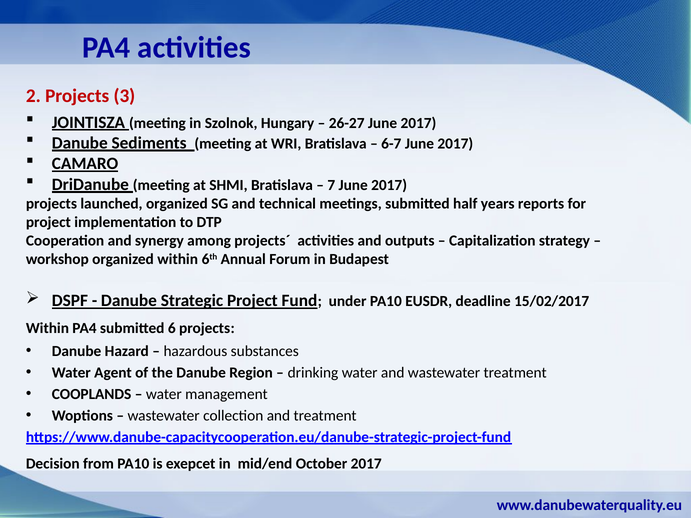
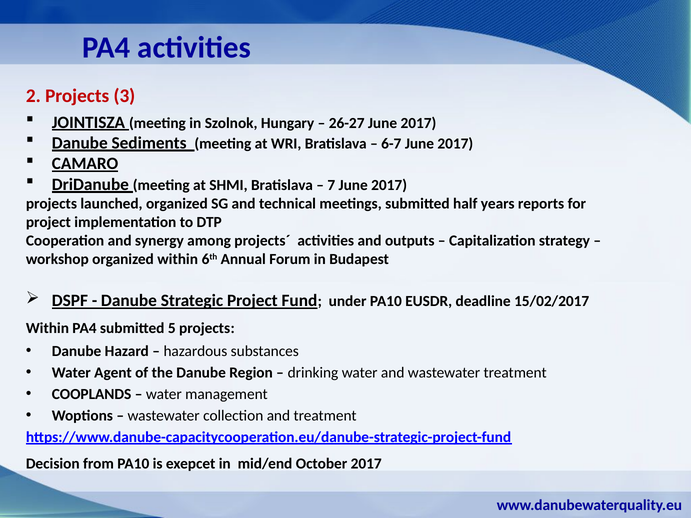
6: 6 -> 5 (172, 328)
